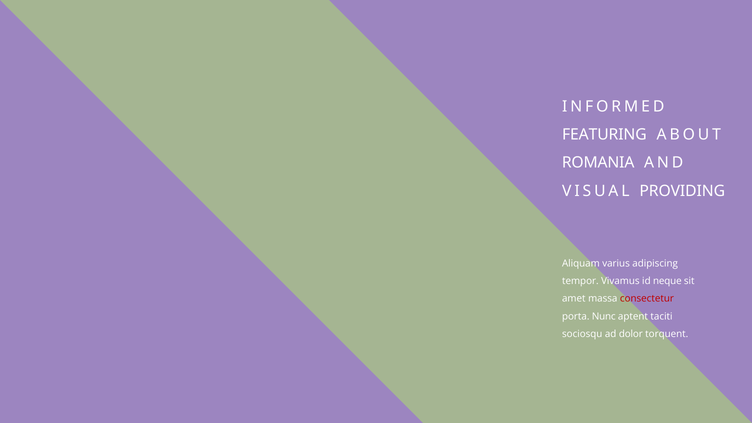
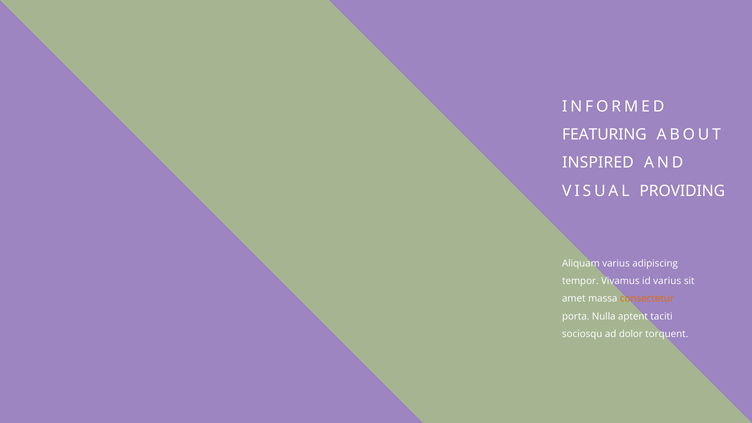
ROMANIA: ROMANIA -> INSPIRED (598, 163)
id neque: neque -> varius (667, 281)
consectetur colour: red -> orange (647, 299)
Nunc: Nunc -> Nulla (604, 316)
